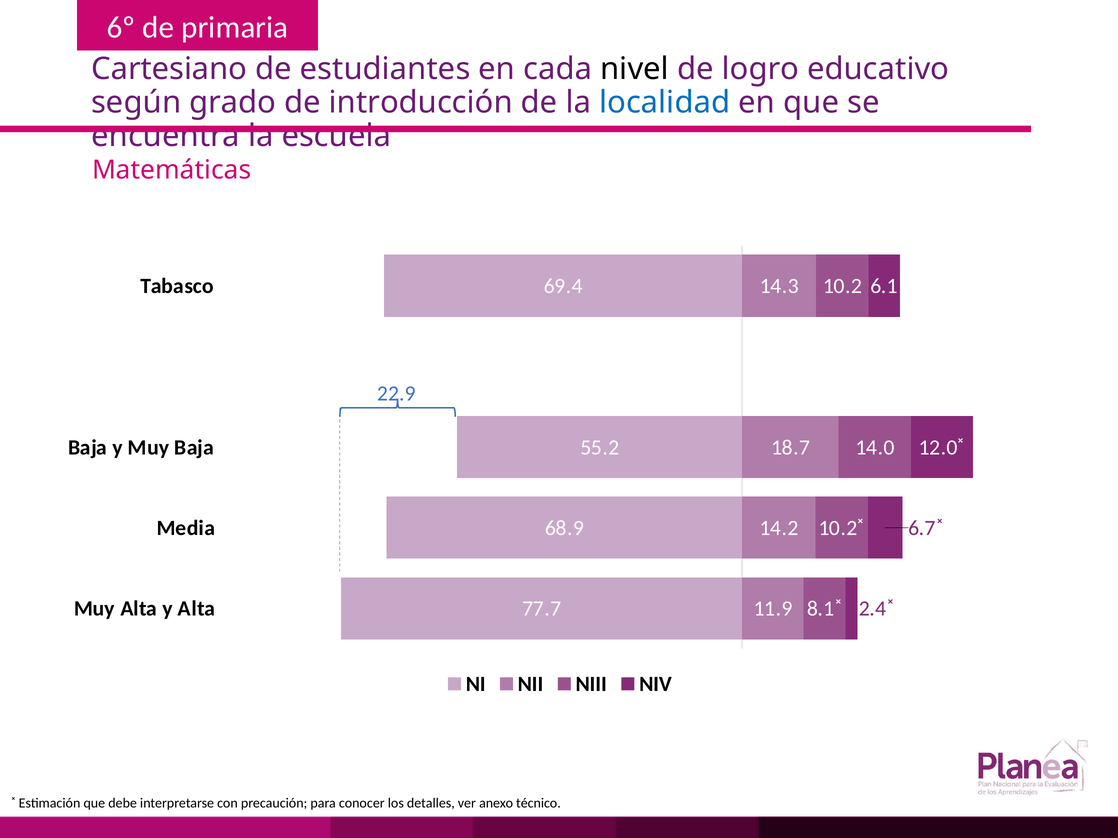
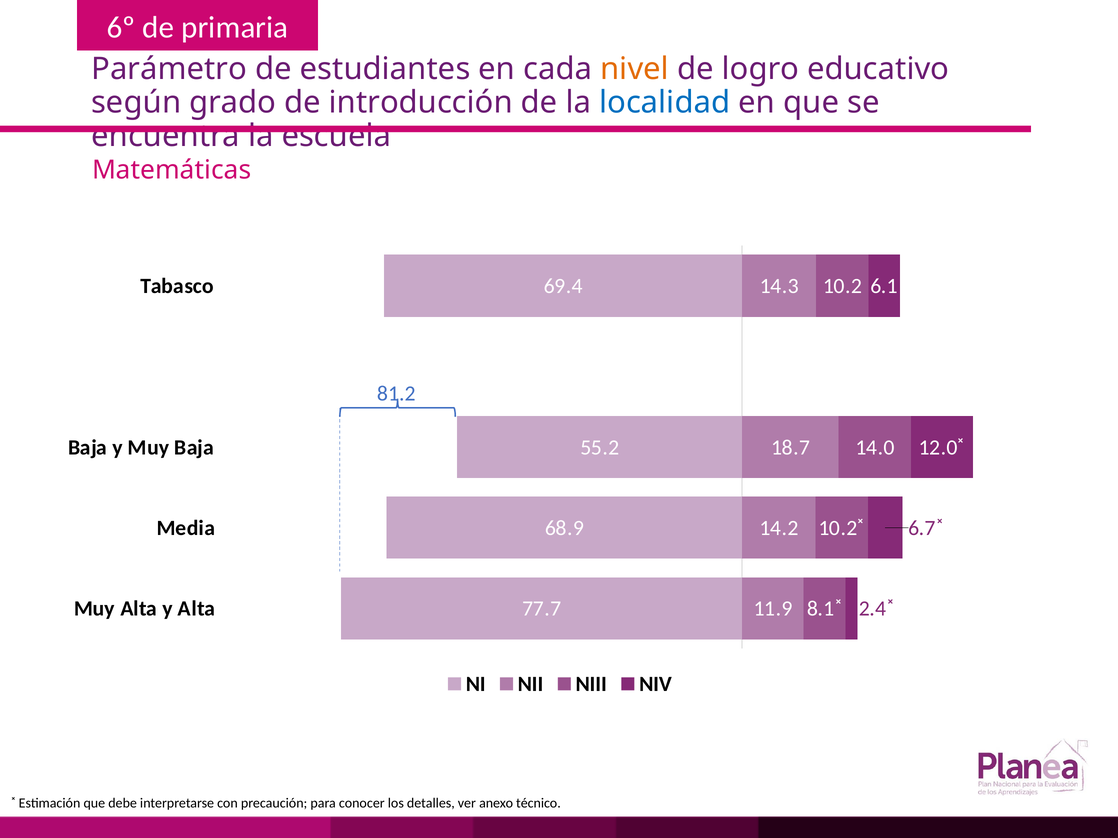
Cartesiano: Cartesiano -> Parámetro (169, 69)
nivel colour: black -> orange (635, 69)
22.9: 22.9 -> 81.2 (396, 394)
